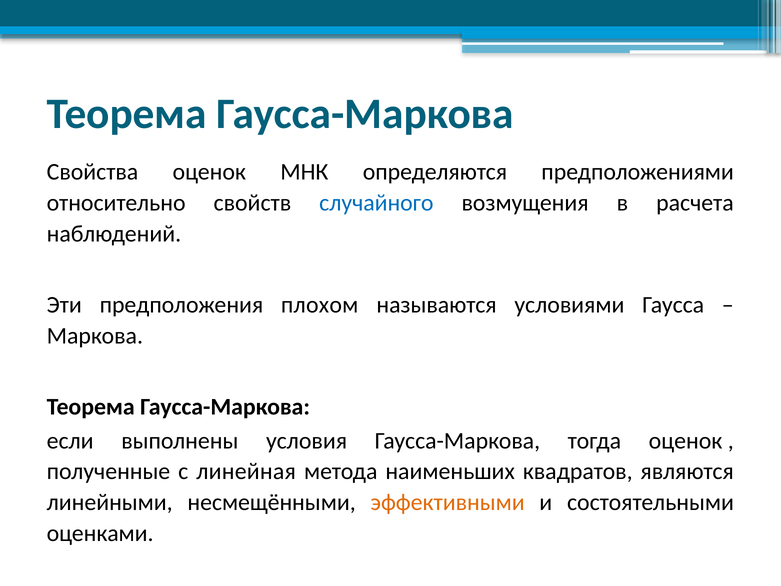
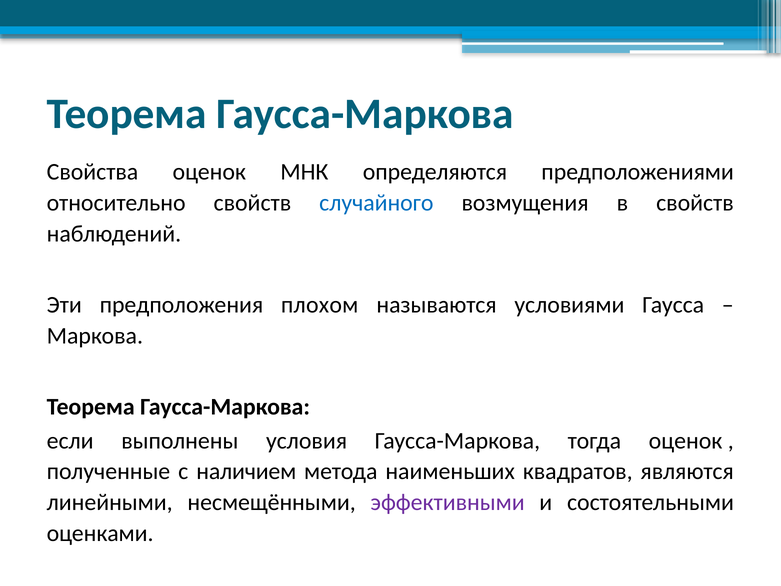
в расчета: расчета -> свойств (695, 203)
линейная: линейная -> наличием (246, 471)
эффективными colour: orange -> purple (448, 502)
